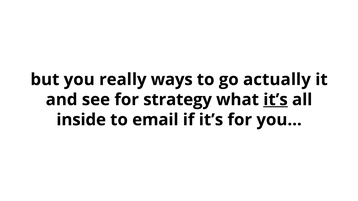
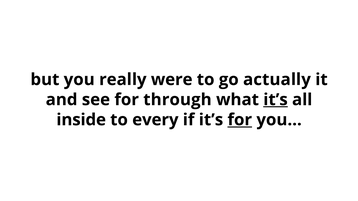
ways: ways -> were (172, 80)
strategy: strategy -> through (177, 100)
email: email -> every (155, 120)
for underline: none -> present (240, 120)
